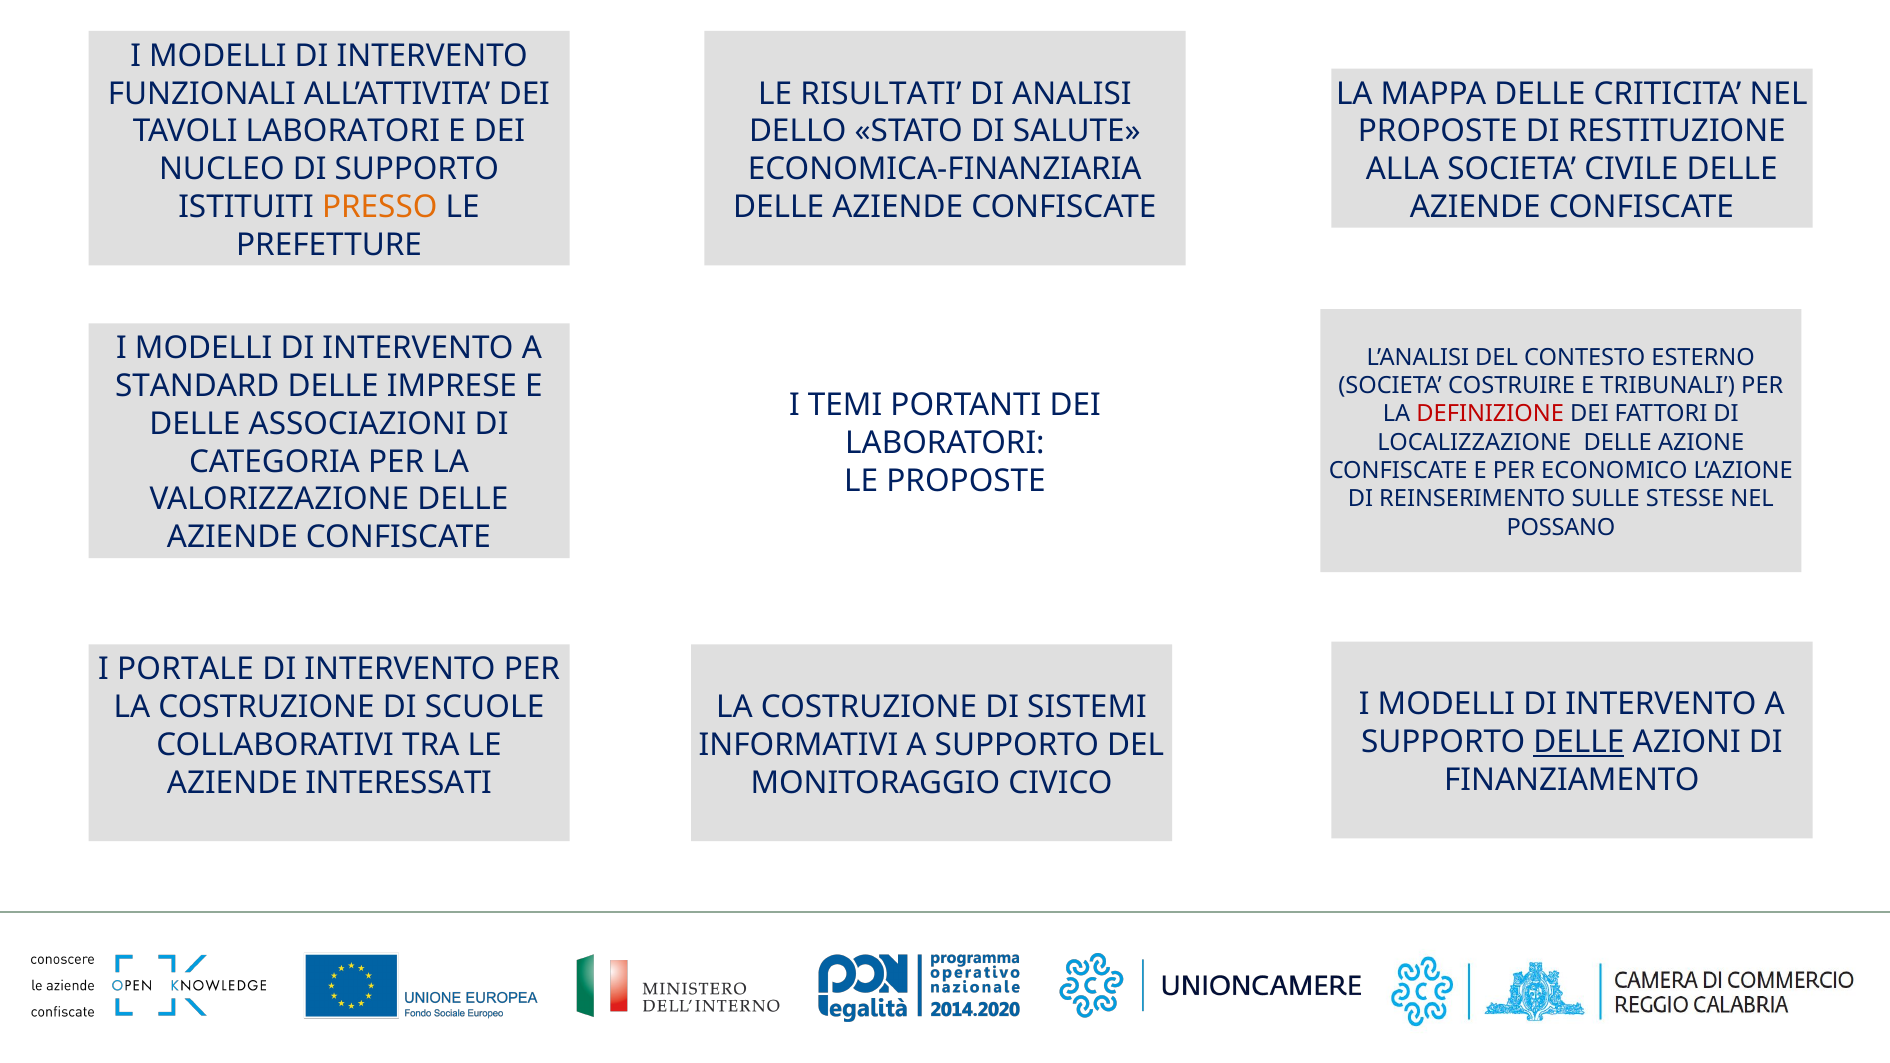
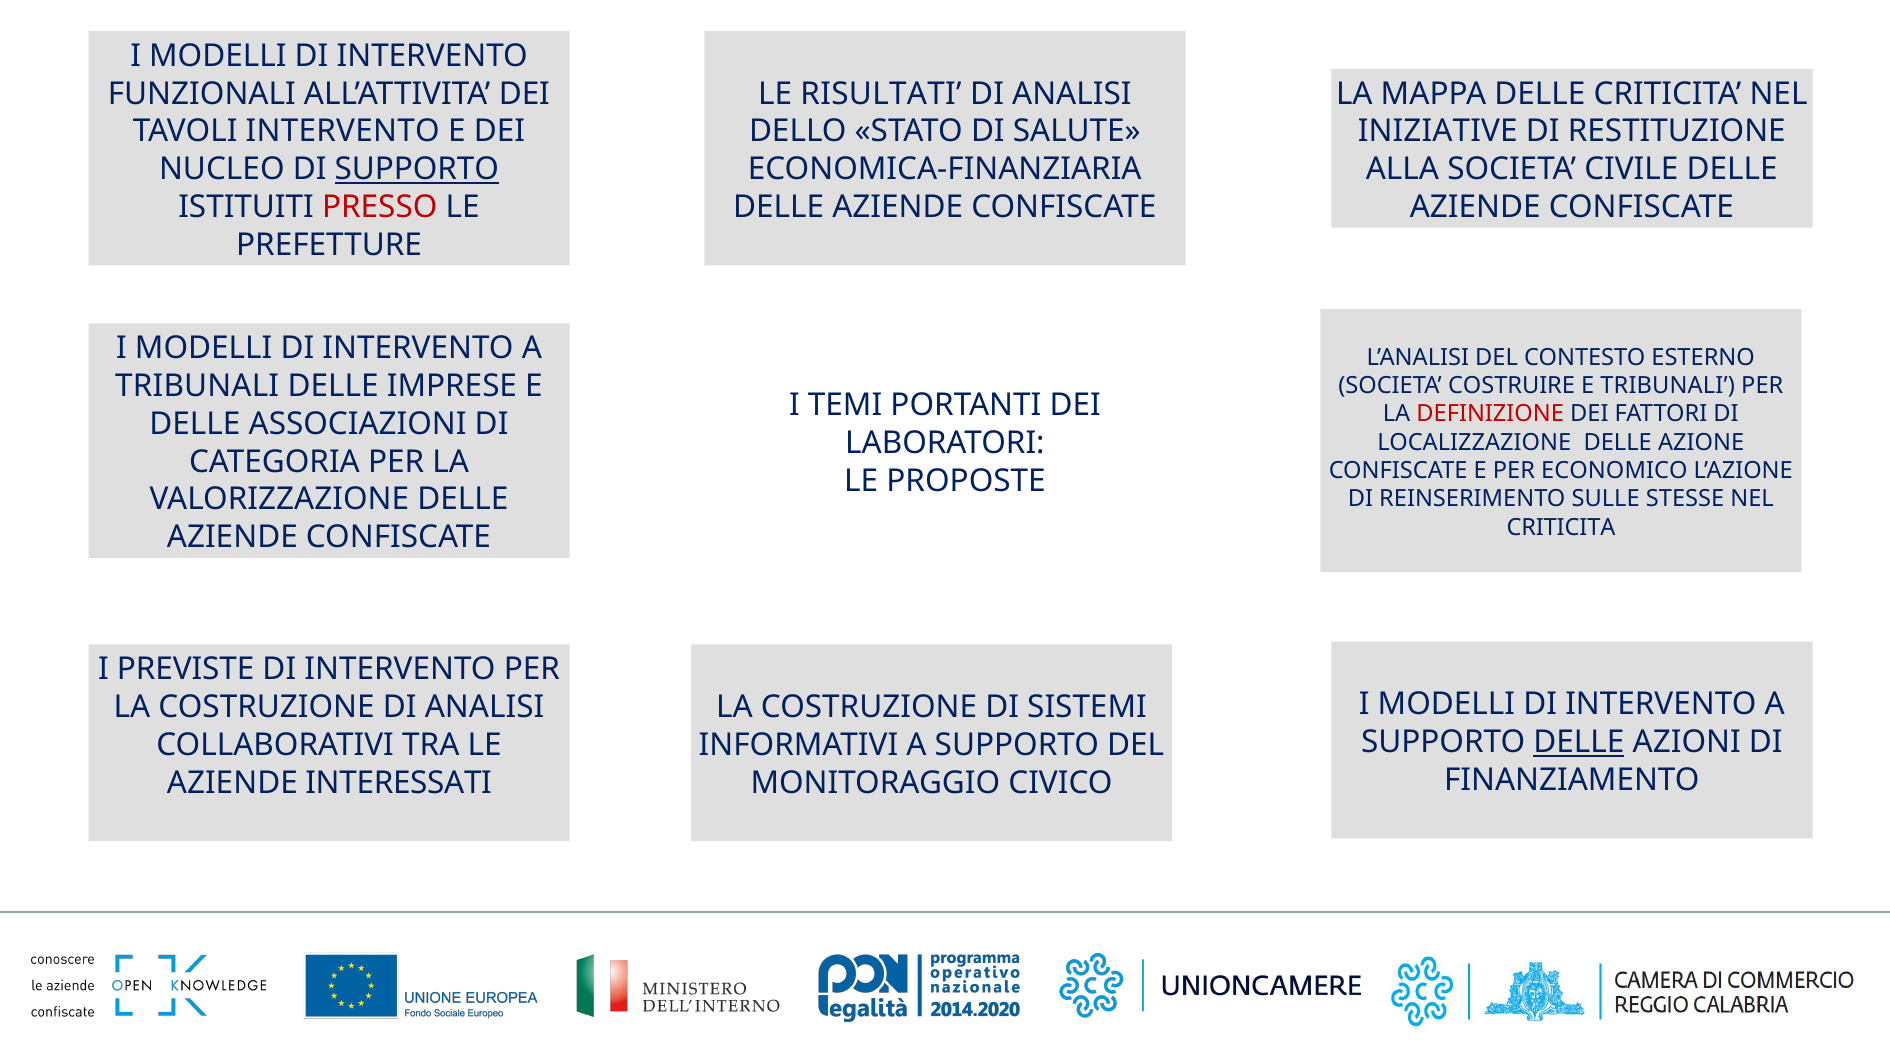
PROPOSTE: PROPOSTE -> INIZIATIVE (1438, 131)
TAVOLI LABORATORI: LABORATORI -> INTERVENTO (343, 131)
SUPPORTO underline: none -> present (417, 169)
PRESSO colour: orange -> red (380, 207)
STANDARD: STANDARD -> TRIBUNALI (197, 386)
POSSANO: POSSANO -> CRITICITA (1561, 527)
PORTALE: PORTALE -> PREVISTE (186, 669)
COSTRUZIONE DI SCUOLE: SCUOLE -> ANALISI (485, 707)
